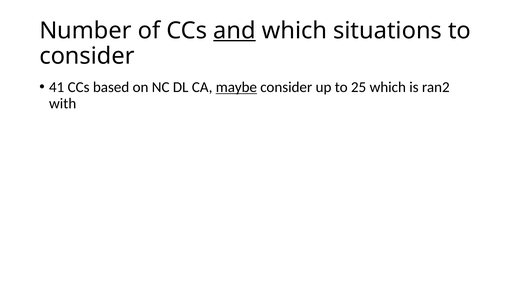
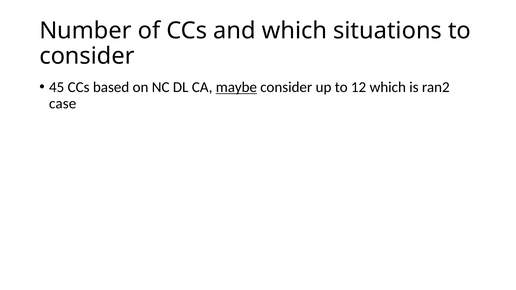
and underline: present -> none (235, 31)
41: 41 -> 45 (57, 87)
25: 25 -> 12 (359, 87)
with: with -> case (63, 103)
